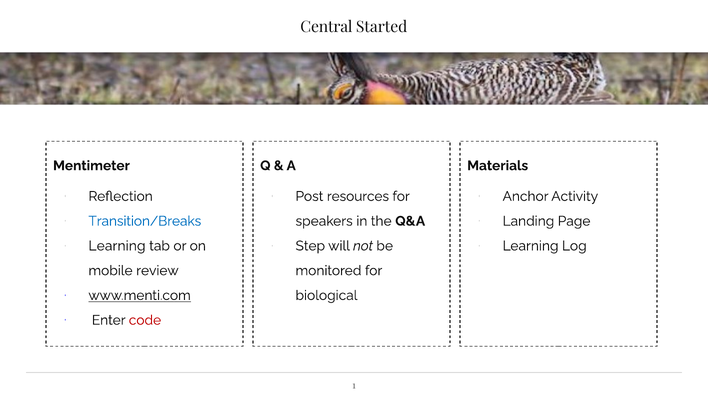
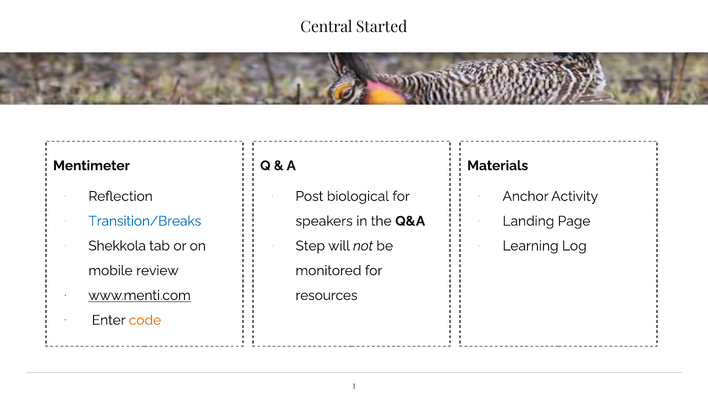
resources: resources -> biological (358, 196)
Learning: Learning -> Shekkola (117, 246)
biological: biological -> resources (327, 296)
code colour: red -> orange (145, 320)
